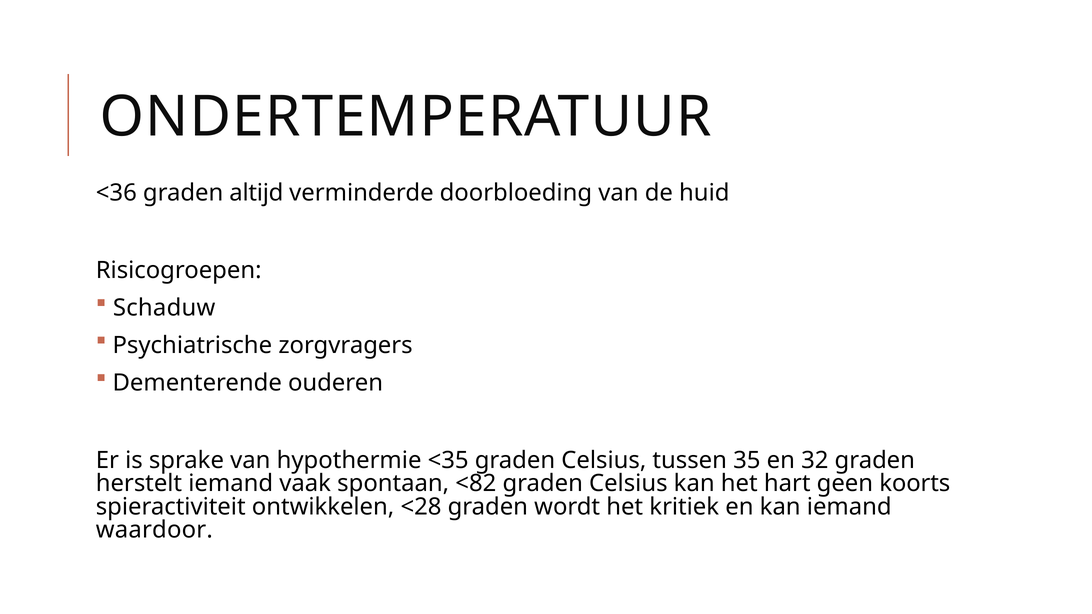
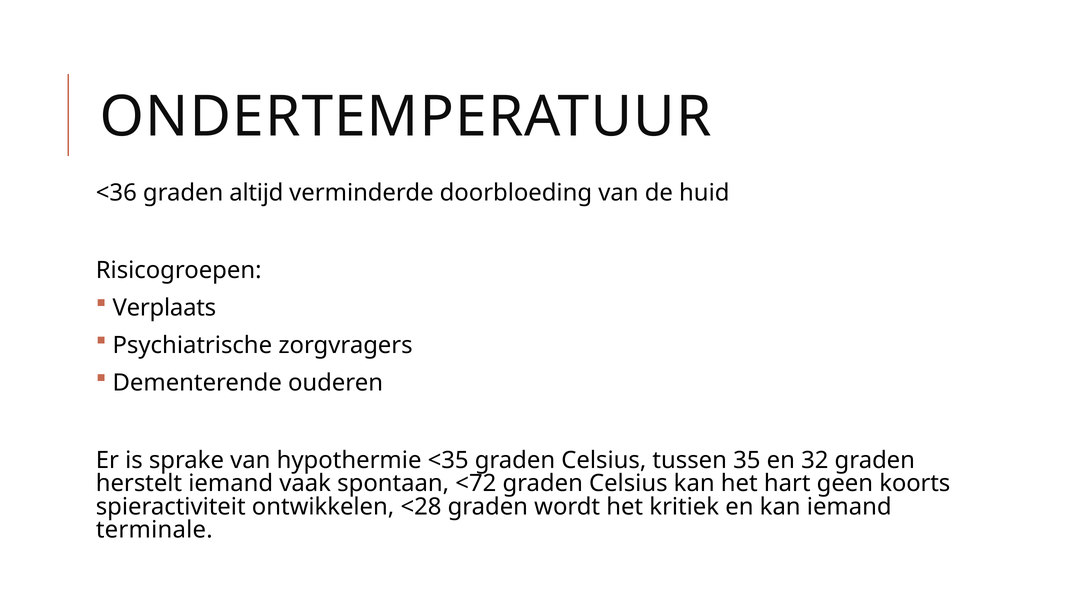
Schaduw: Schaduw -> Verplaats (164, 308)
<82: <82 -> <72 (476, 484)
waardoor: waardoor -> terminale (154, 530)
